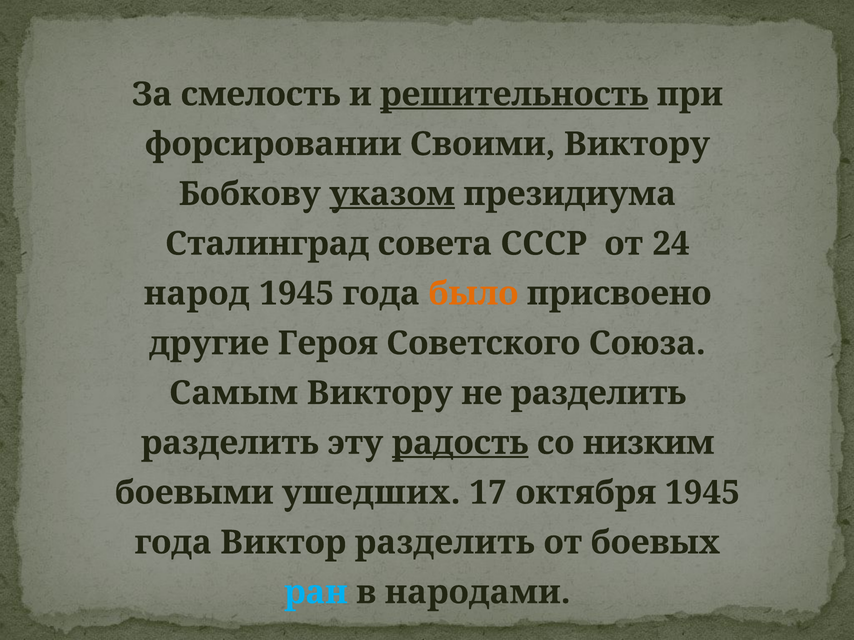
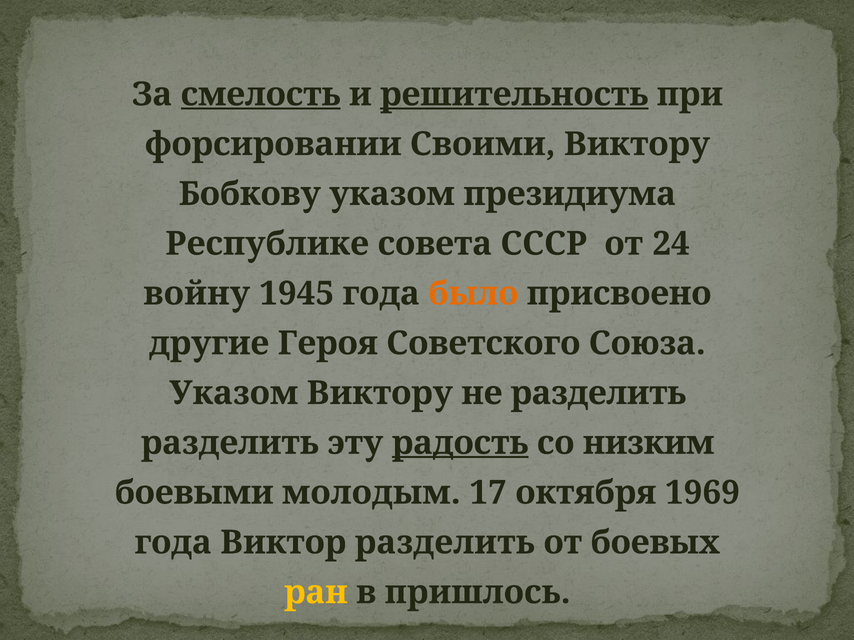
смелость underline: none -> present (261, 94)
указом underline: present -> none (392, 194)
Сталинград: Сталинград -> Республике (267, 244)
народ: народ -> войну (197, 294)
Самым: Самым -> Указом (234, 393)
ушедших: ушедших -> молодым (371, 493)
октября 1945: 1945 -> 1969 (702, 493)
ран colour: light blue -> yellow (316, 593)
народами: народами -> пришлось (478, 593)
